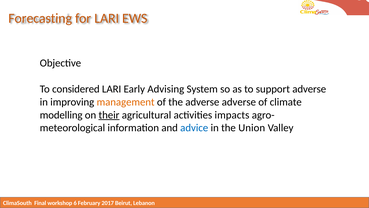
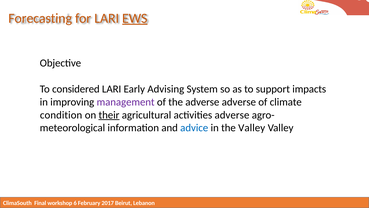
EWS underline: none -> present (135, 18)
support adverse: adverse -> impacts (309, 89)
management colour: orange -> purple (126, 102)
modelling: modelling -> condition (61, 115)
activities impacts: impacts -> adverse (232, 115)
the Union: Union -> Valley (252, 128)
